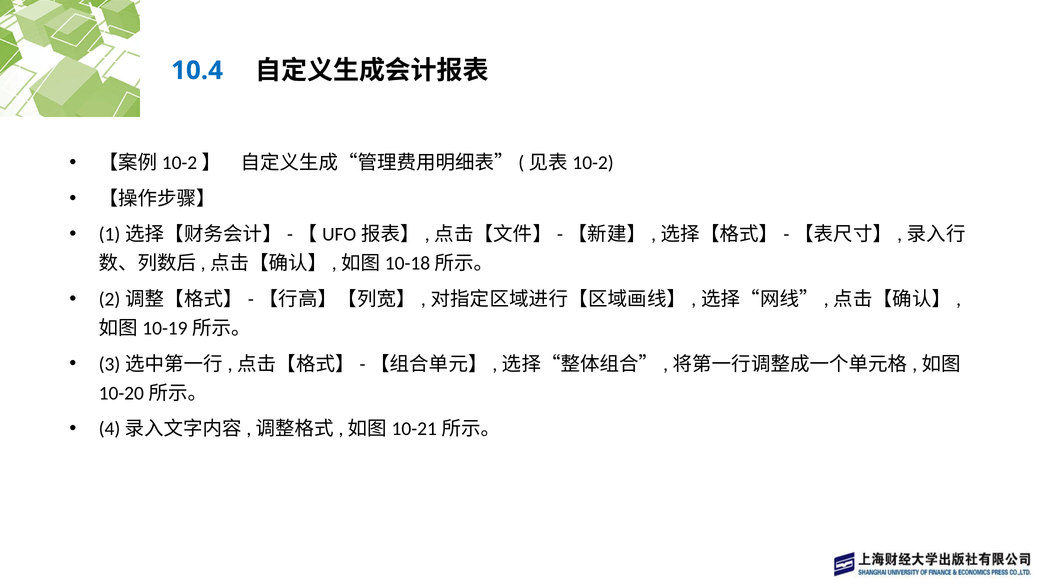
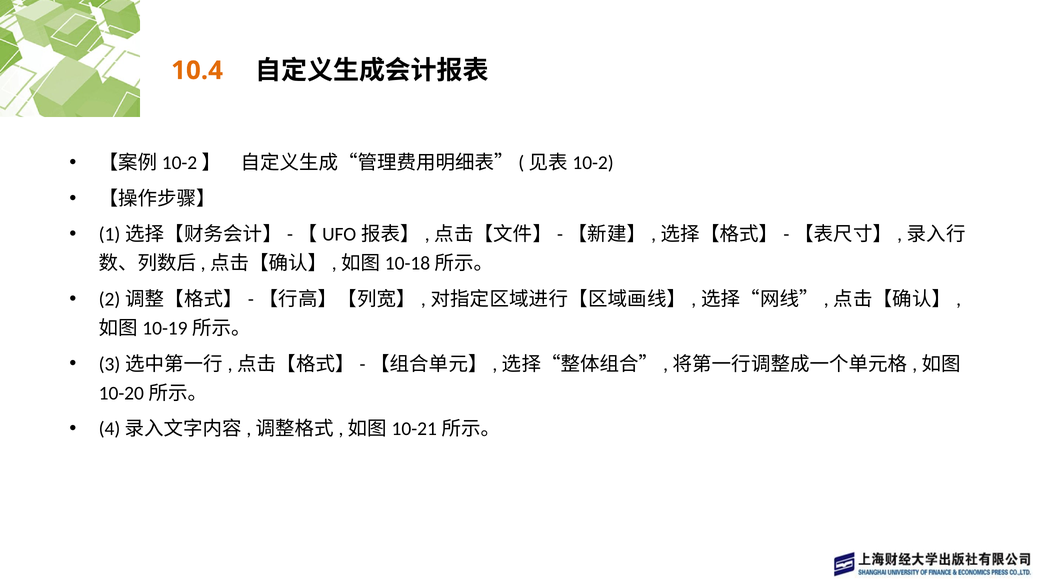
10.4 colour: blue -> orange (197, 71)
